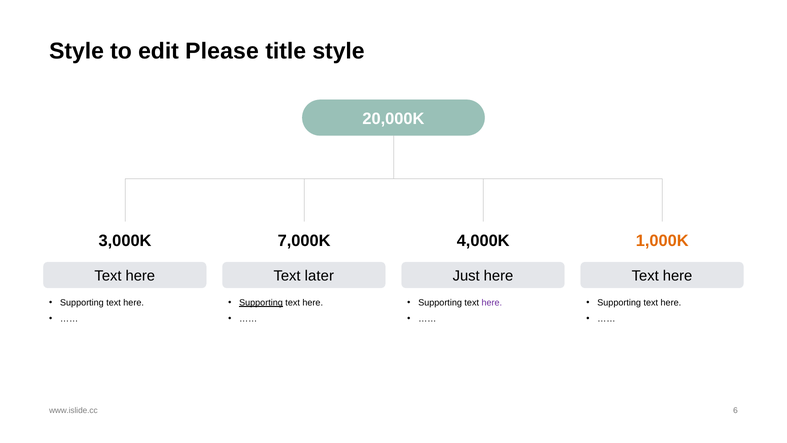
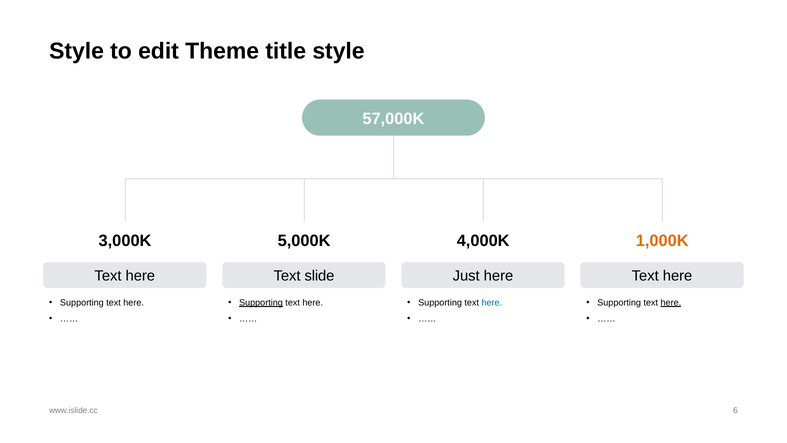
Please: Please -> Theme (222, 51)
20,000K: 20,000K -> 57,000K (393, 119)
7,000K: 7,000K -> 5,000K (304, 241)
later: later -> slide (319, 276)
here colour: purple -> blue (492, 302)
here underline: none -> present (671, 302)
